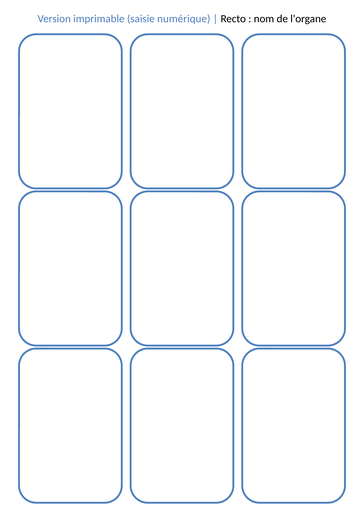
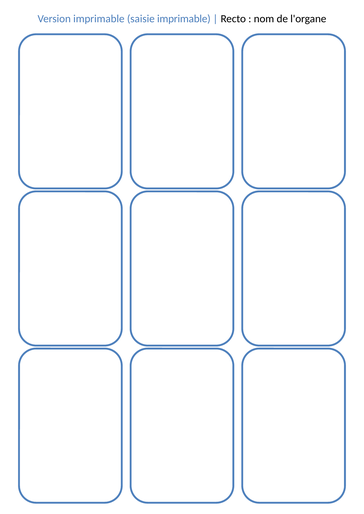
saisie numérique: numérique -> imprimable (184, 19)
